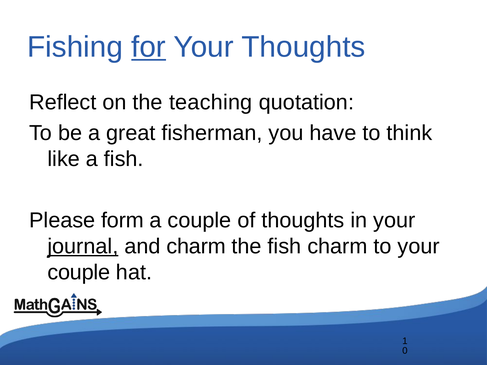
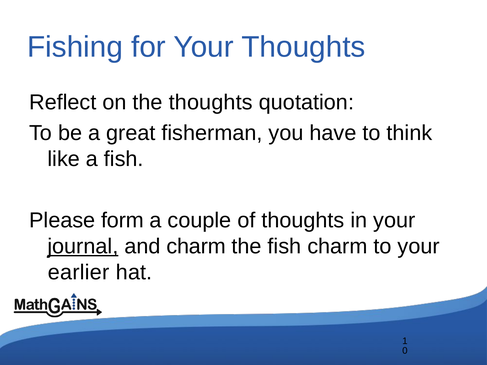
for underline: present -> none (149, 47)
the teaching: teaching -> thoughts (211, 102)
couple: couple -> earlier (79, 273)
